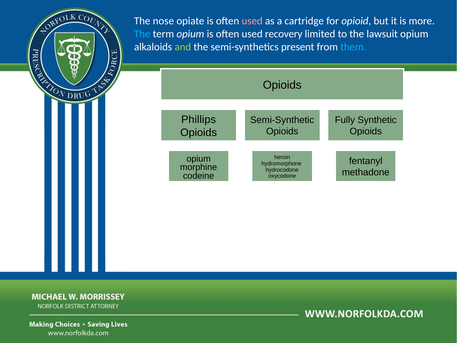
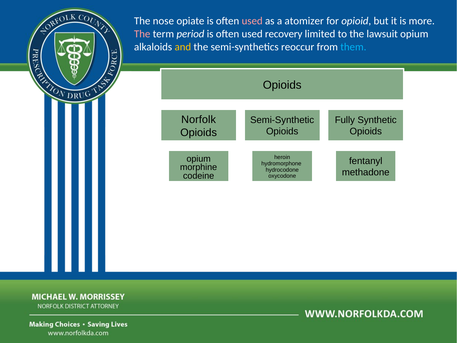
cartridge: cartridge -> atomizer (304, 21)
The colour: light blue -> pink (142, 34)
term opium: opium -> period (190, 34)
and colour: light green -> yellow (183, 47)
present: present -> reoccur (298, 47)
Phillips: Phillips -> Norfolk (199, 119)
